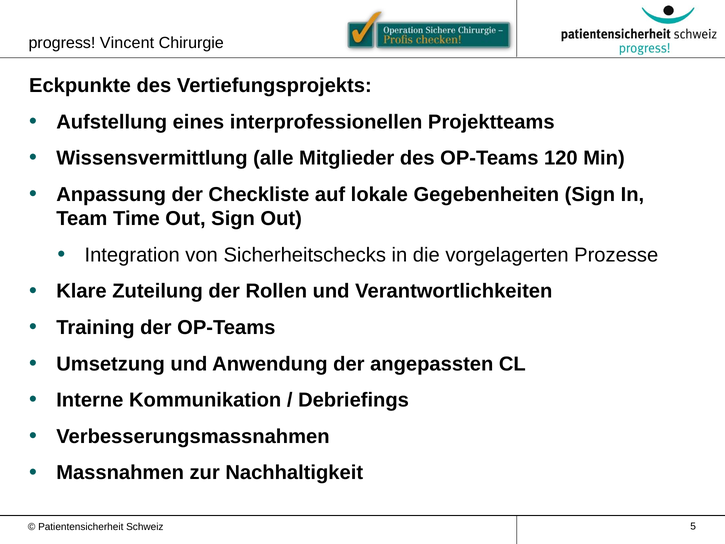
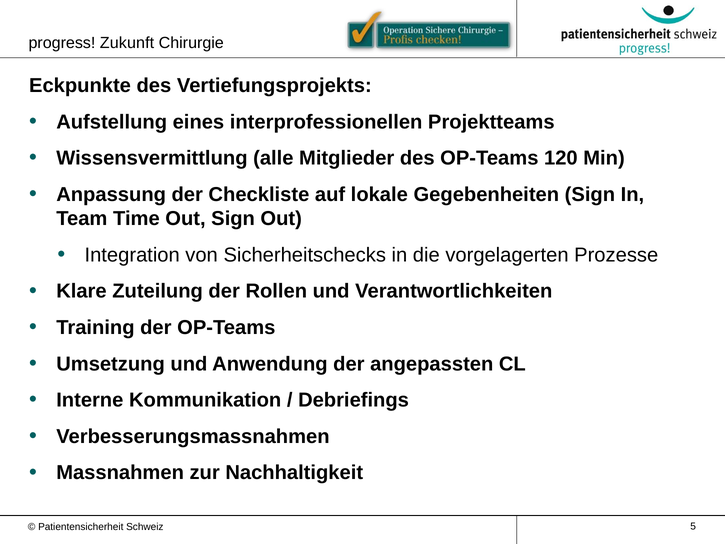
Vincent: Vincent -> Zukunft (127, 43)
